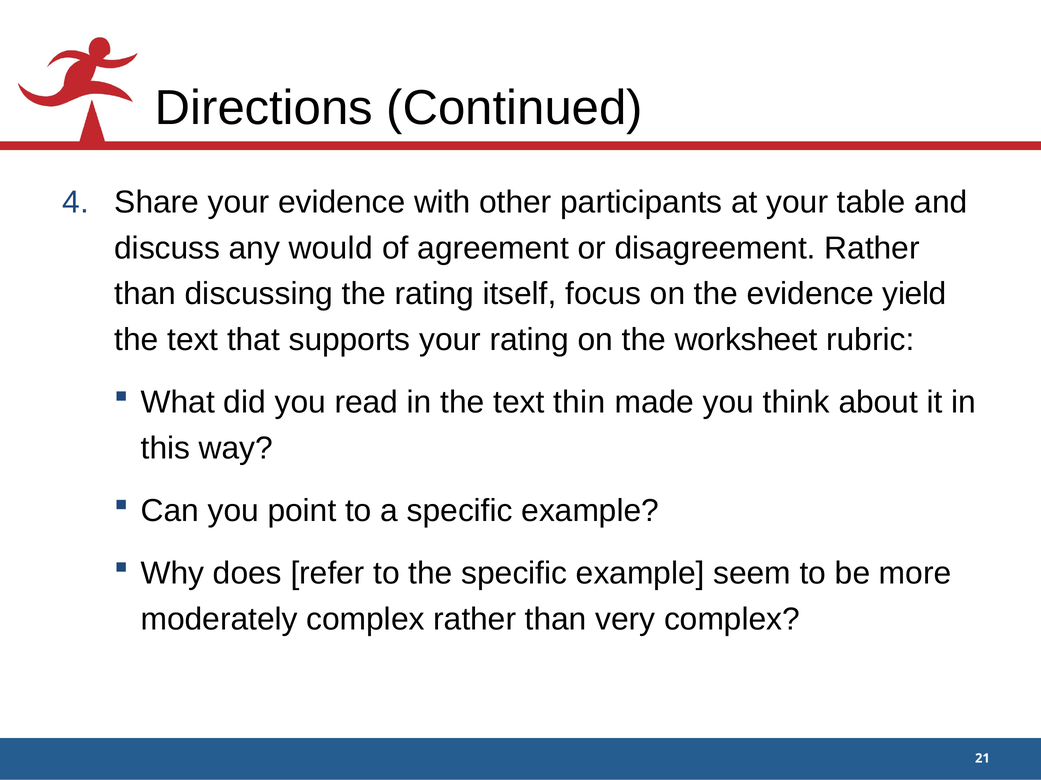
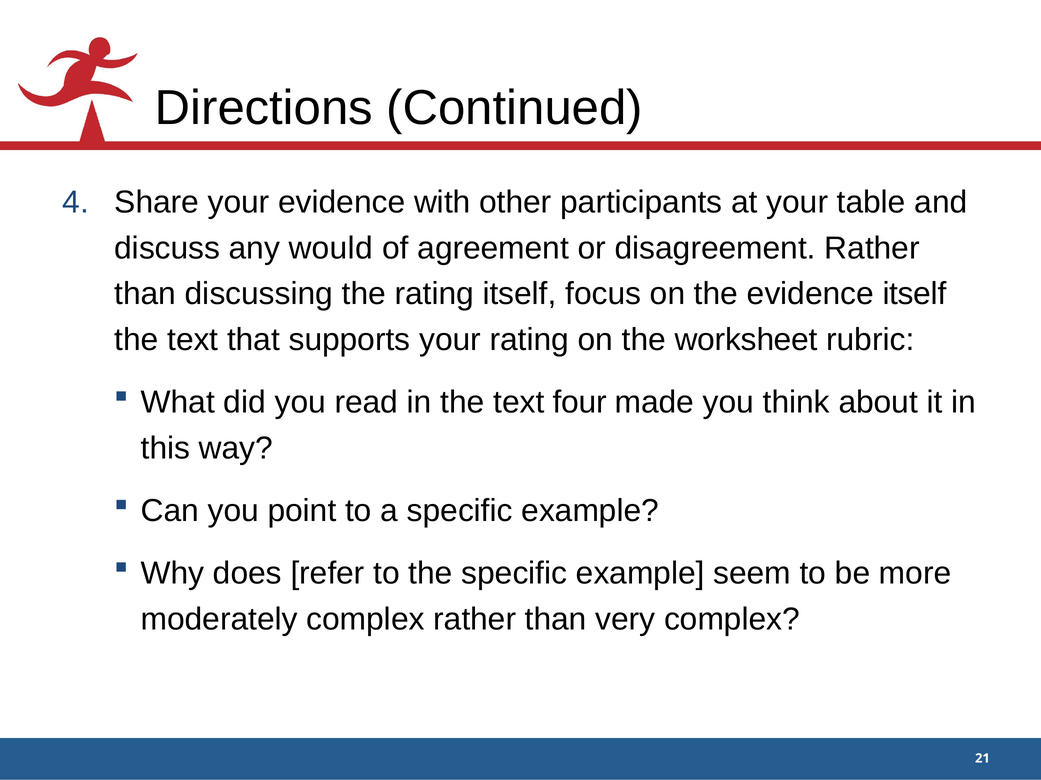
evidence yield: yield -> itself (915, 294)
thin: thin -> four (580, 403)
